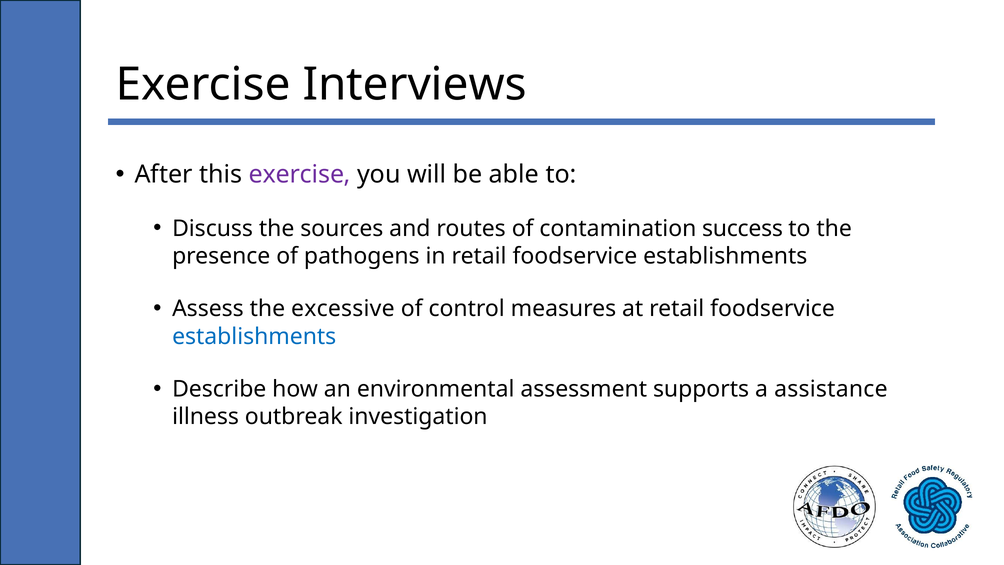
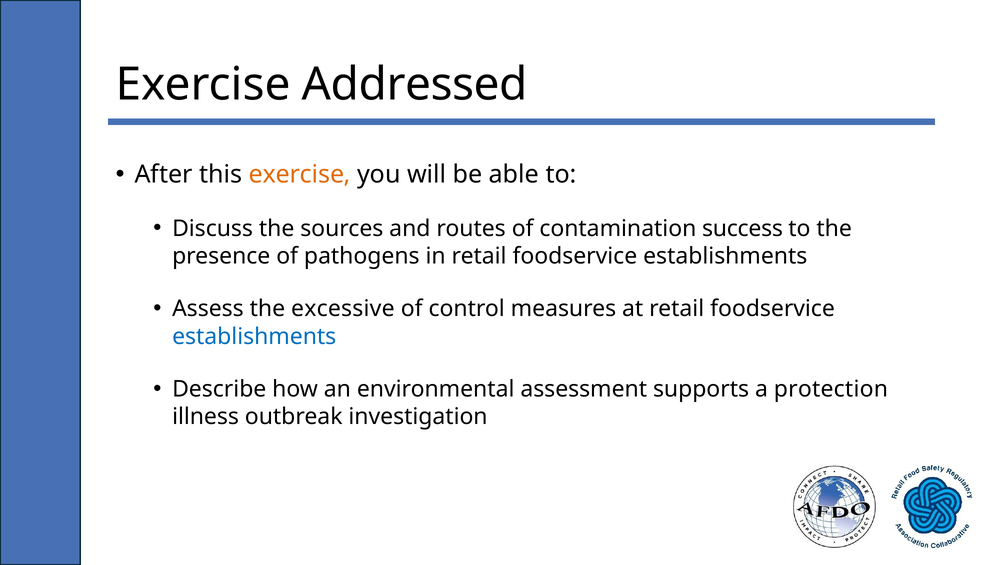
Interviews: Interviews -> Addressed (415, 84)
exercise colour: purple -> orange (300, 175)
assistance: assistance -> protection (831, 389)
